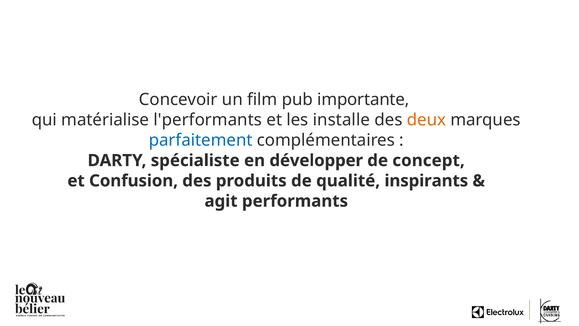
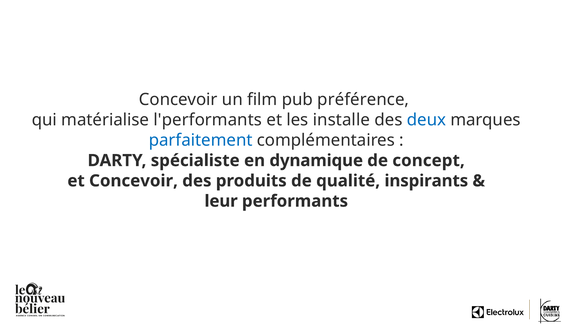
importante: importante -> préférence (363, 100)
deux colour: orange -> blue (426, 120)
développer: développer -> dynamique (316, 160)
et Confusion: Confusion -> Concevoir (133, 181)
agit: agit -> leur (221, 201)
